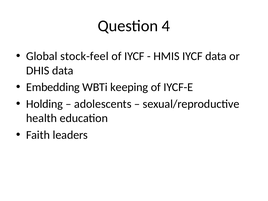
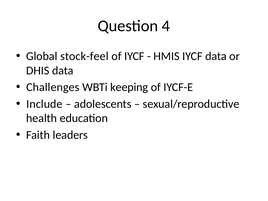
Embedding: Embedding -> Challenges (53, 87)
Holding: Holding -> Include (44, 104)
